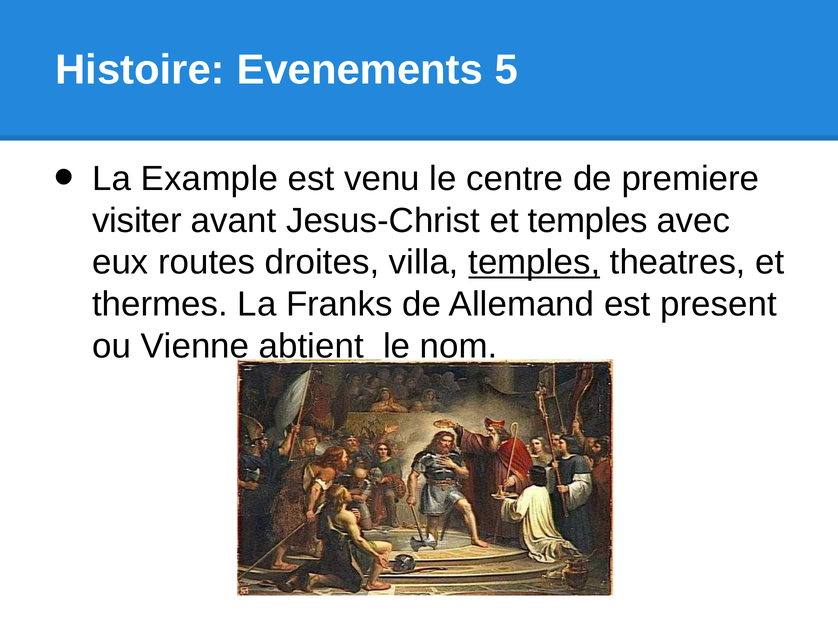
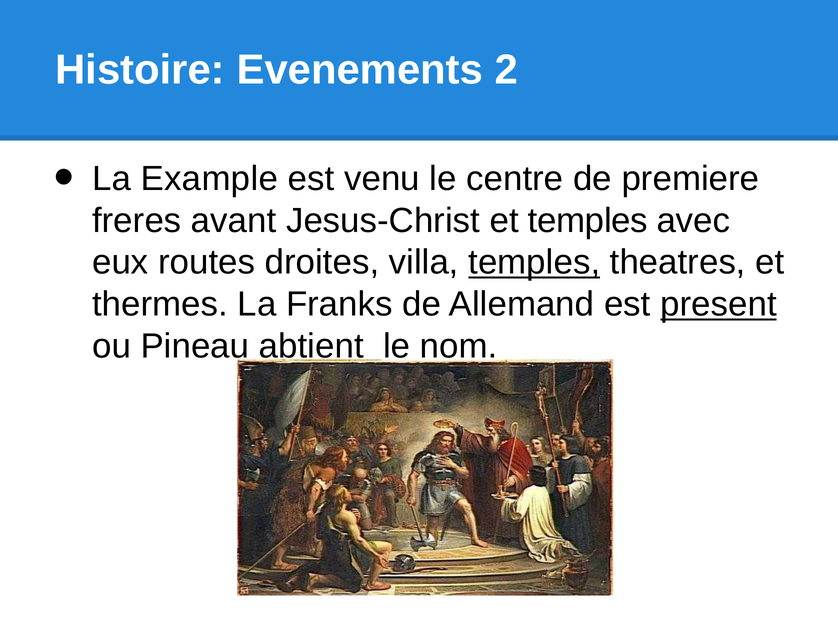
5: 5 -> 2 (507, 70)
visiter: visiter -> freres (137, 220)
present underline: none -> present (719, 304)
Vienne: Vienne -> Pineau (195, 346)
